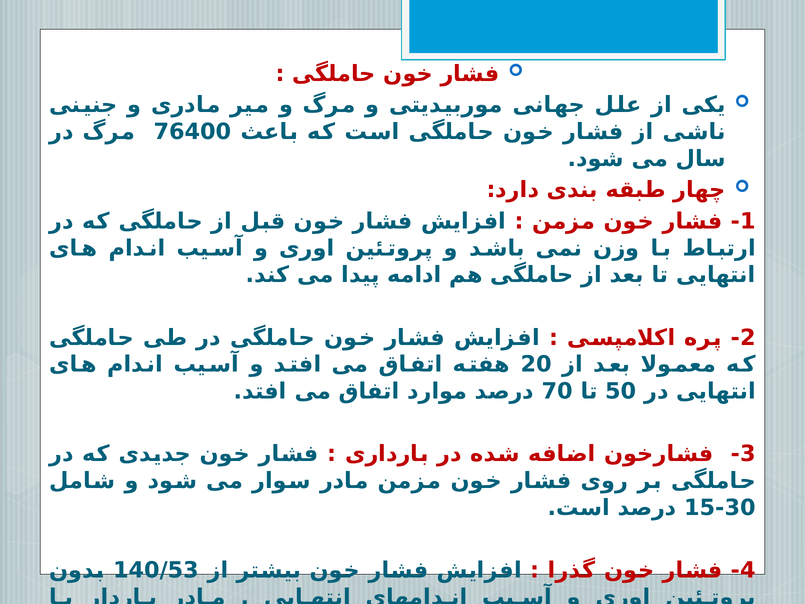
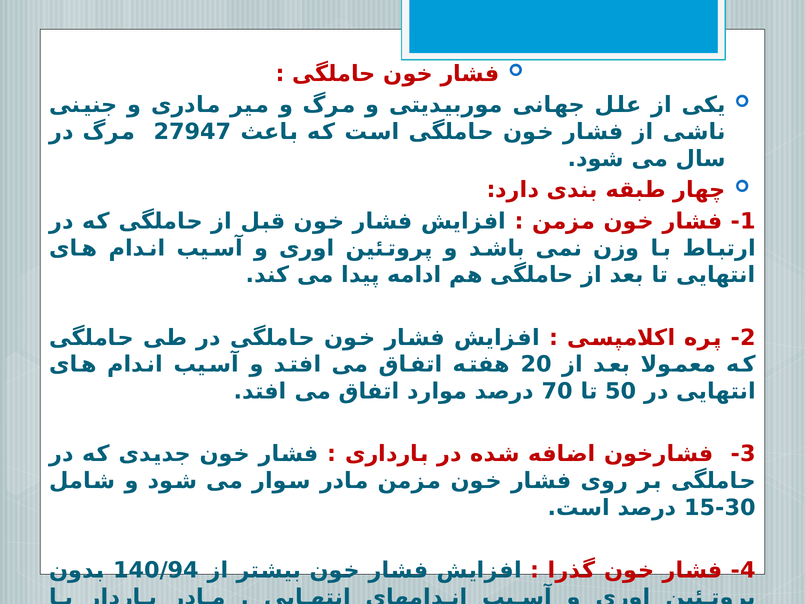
76400: 76400 -> 27947 (193, 132)
140/53: 140/53 -> 140/94 (156, 570)
